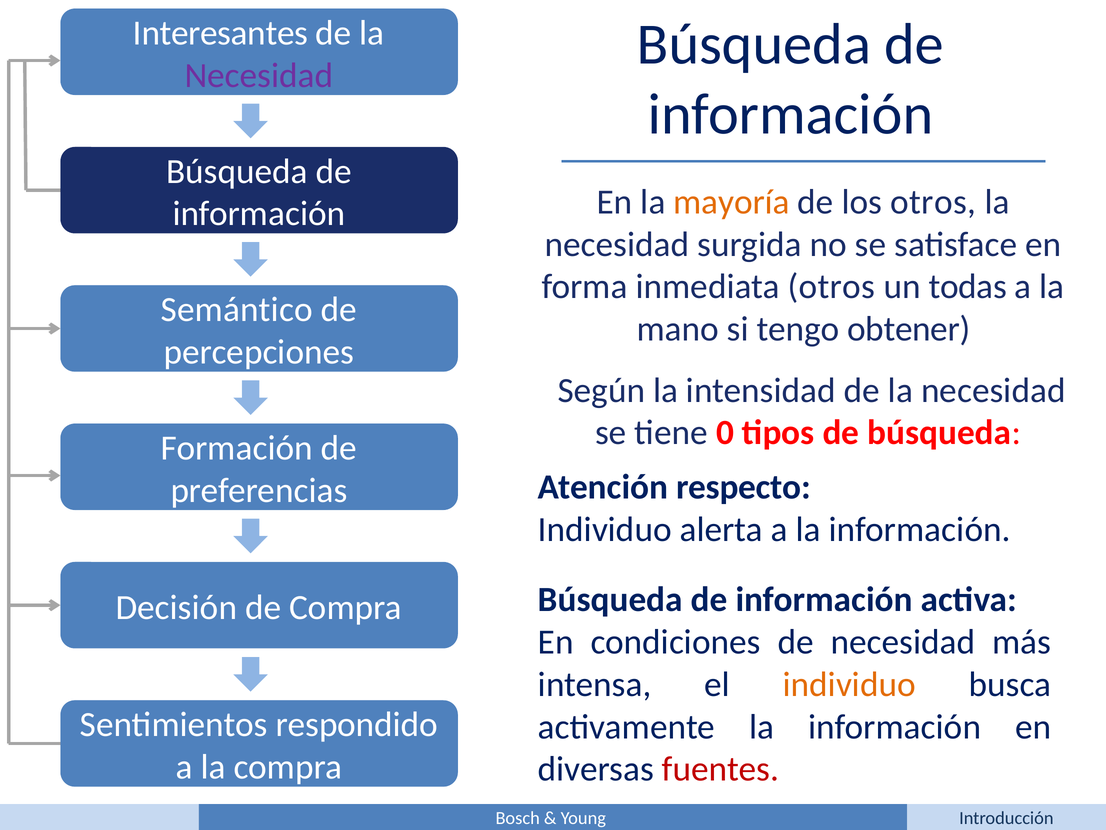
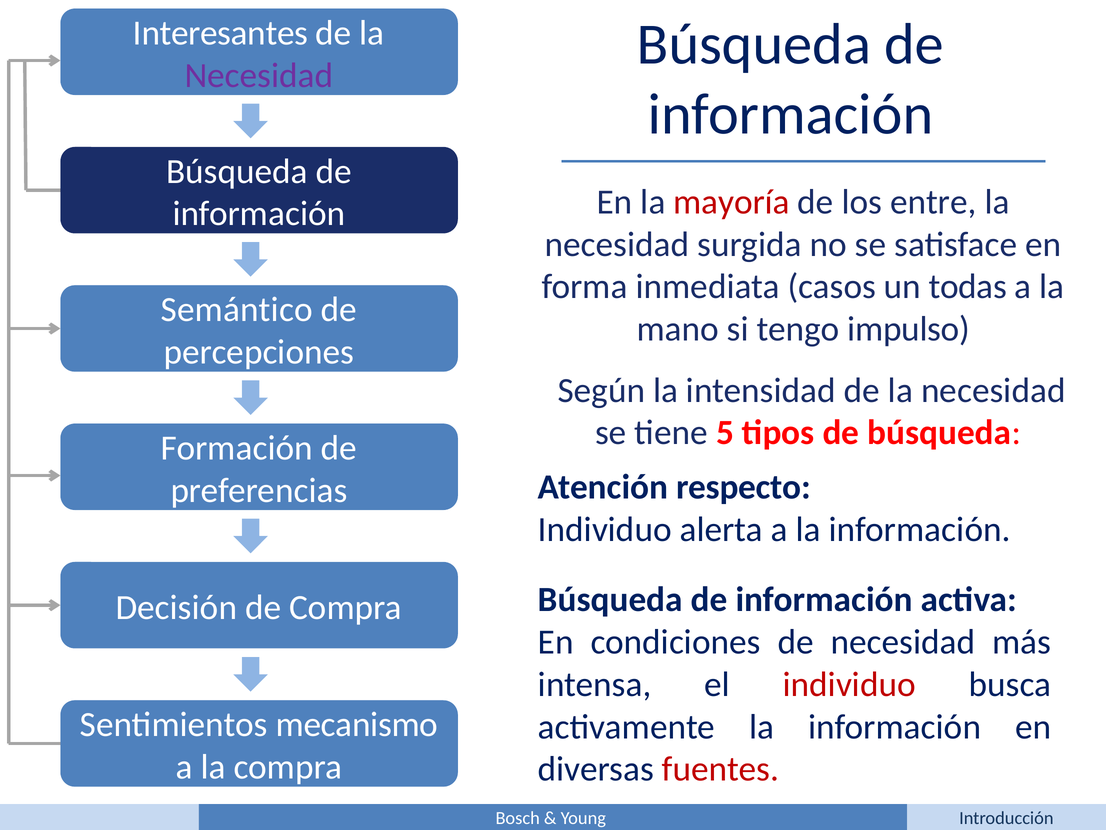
mayoría colour: orange -> red (731, 202)
los otros: otros -> entre (933, 202)
inmediata otros: otros -> casos (832, 287)
obtener: obtener -> impulso (909, 329)
0: 0 -> 5 (725, 433)
individuo colour: orange -> red (849, 684)
respondido: respondido -> mecanismo (357, 724)
